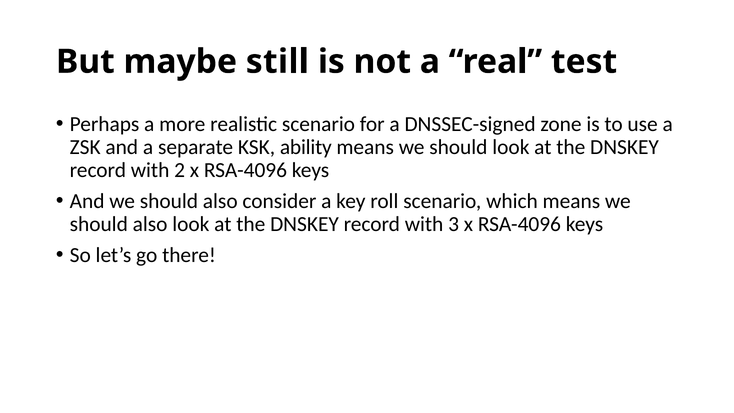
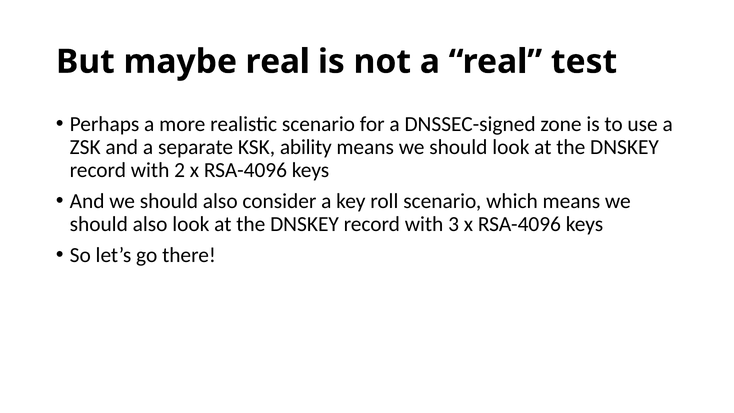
maybe still: still -> real (278, 62)
